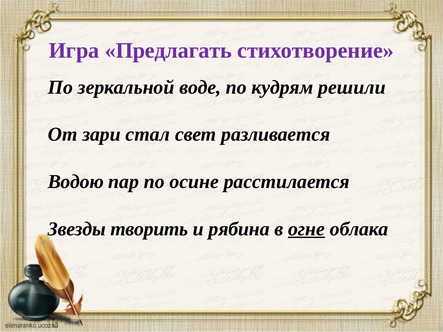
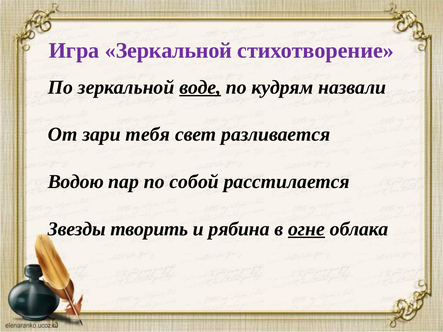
Игра Предлагать: Предлагать -> Зеркальной (168, 51)
воде underline: none -> present (200, 87)
решили: решили -> назвали (352, 87)
стал: стал -> тебя (148, 135)
осине: осине -> собой (194, 182)
